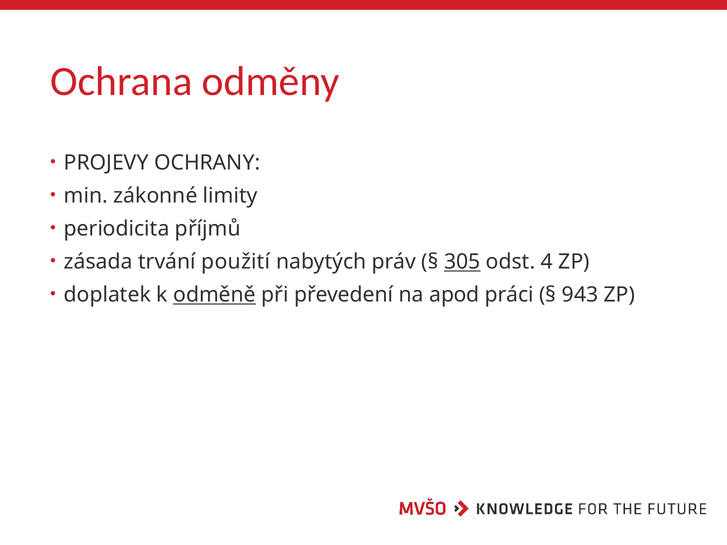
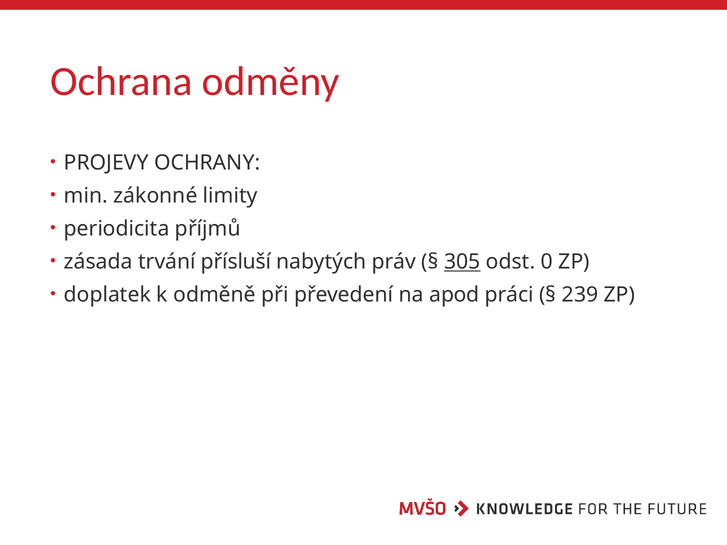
použití: použití -> přísluší (236, 262)
4: 4 -> 0 (547, 262)
odměně underline: present -> none (215, 295)
943: 943 -> 239 (580, 295)
